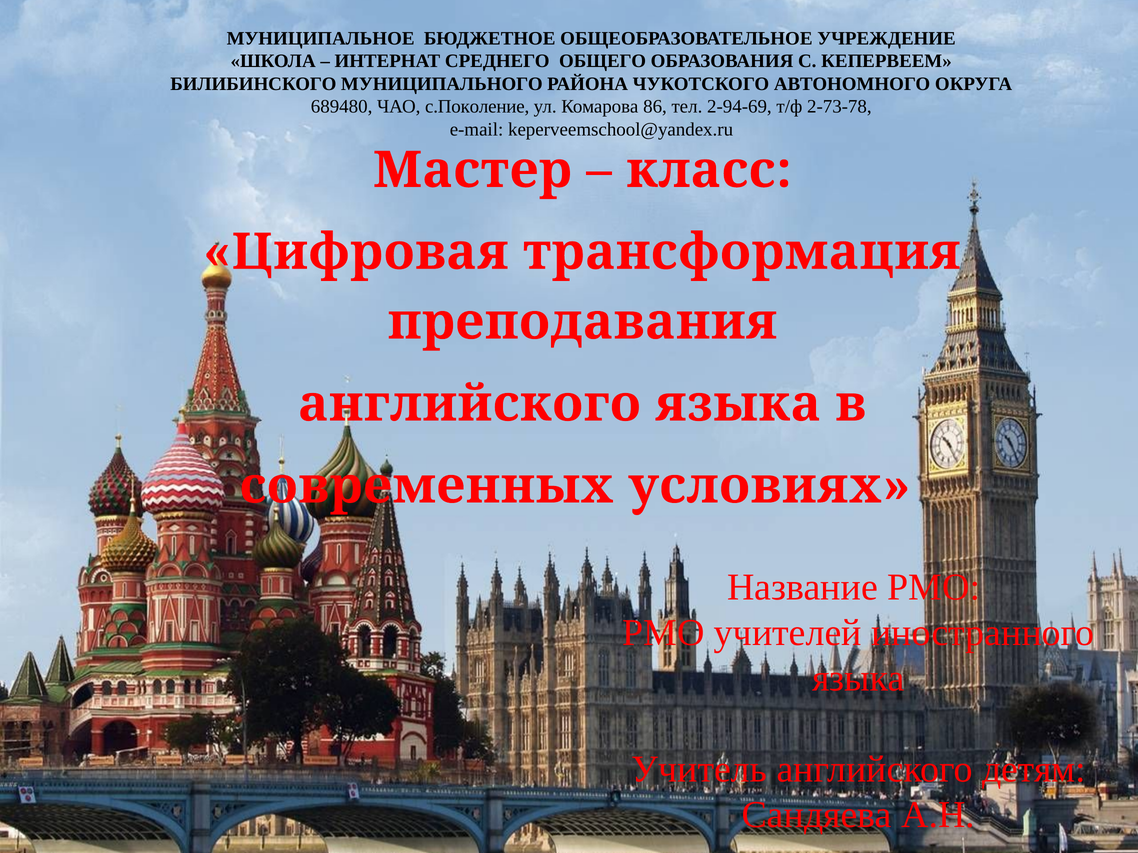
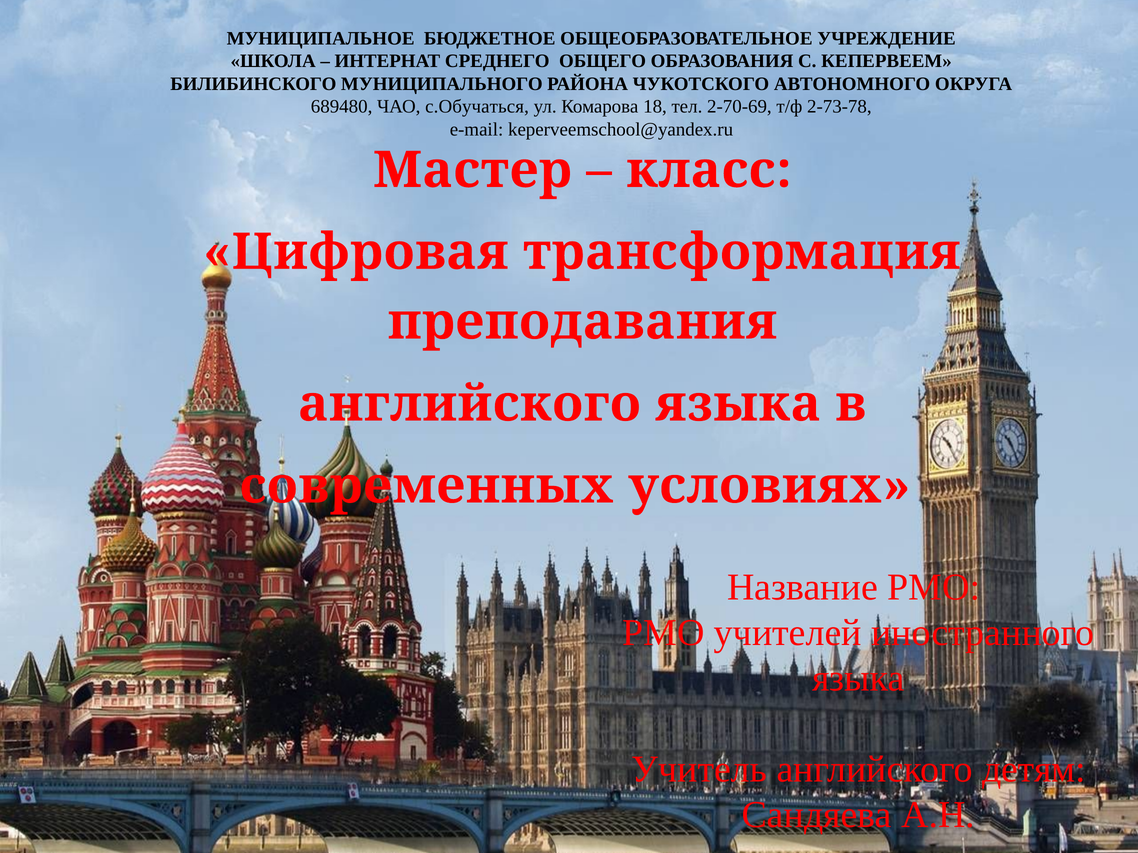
с.Поколение: с.Поколение -> с.Обучаться (477, 107)
86: 86 -> 18 (655, 107)
2-94-69: 2-94-69 -> 2-70-69 (739, 107)
